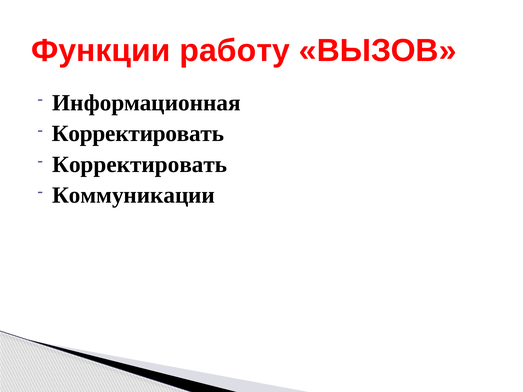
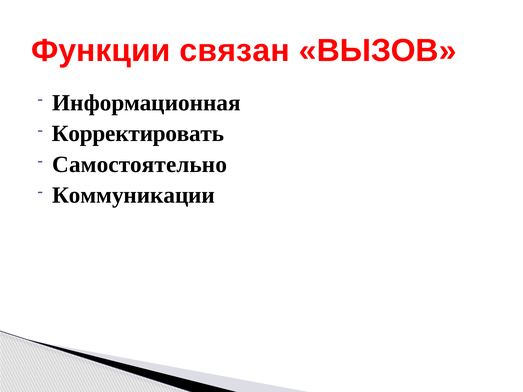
работу: работу -> связан (235, 51)
Корректировать: Корректировать -> Самостоятельно (140, 165)
